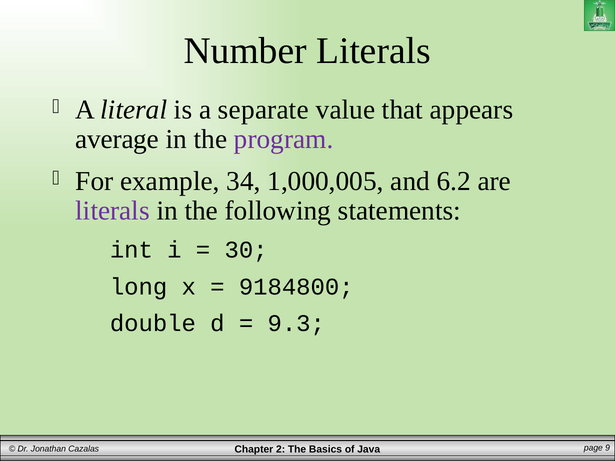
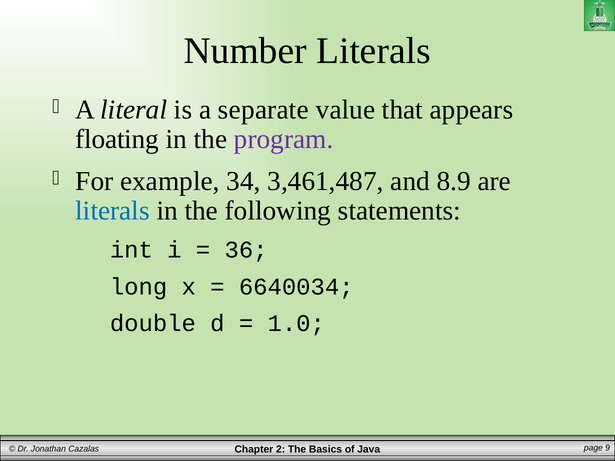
average: average -> floating (117, 139)
1,000,005: 1,000,005 -> 3,461,487 (326, 181)
6.2: 6.2 -> 8.9 (454, 181)
literals colour: purple -> blue (113, 211)
30: 30 -> 36 (246, 250)
9184800: 9184800 -> 6640034 (296, 287)
9.3: 9.3 -> 1.0 (296, 323)
